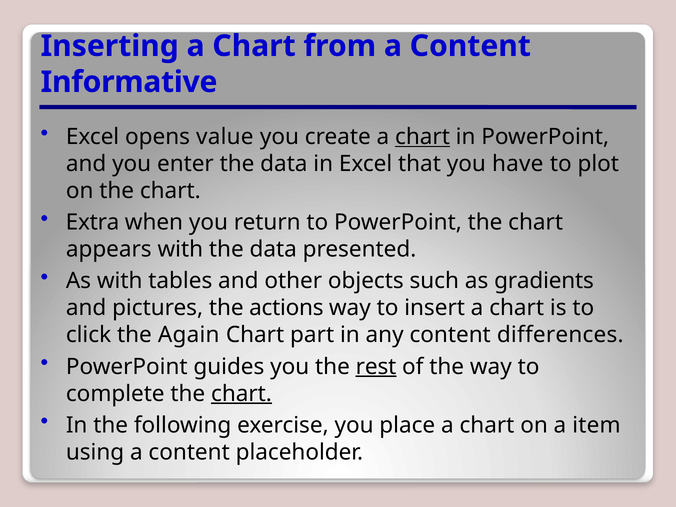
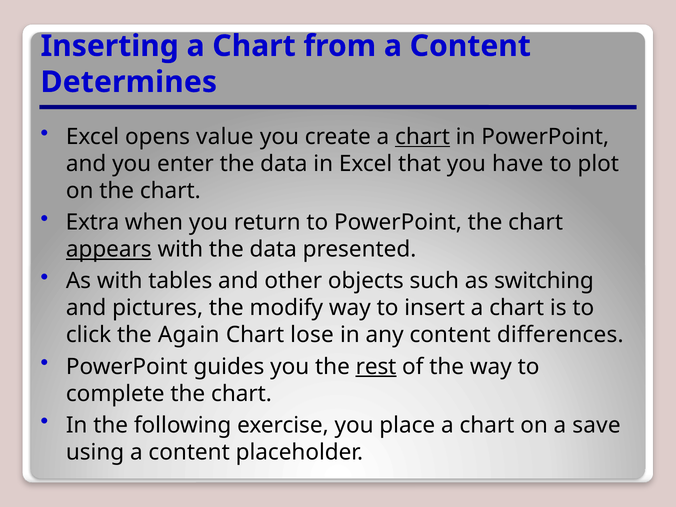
Informative: Informative -> Determines (129, 82)
appears underline: none -> present (109, 249)
gradients: gradients -> switching (544, 281)
actions: actions -> modify (286, 308)
part: part -> lose (312, 335)
chart underline: present -> none (241, 394)
item: item -> save (596, 425)
